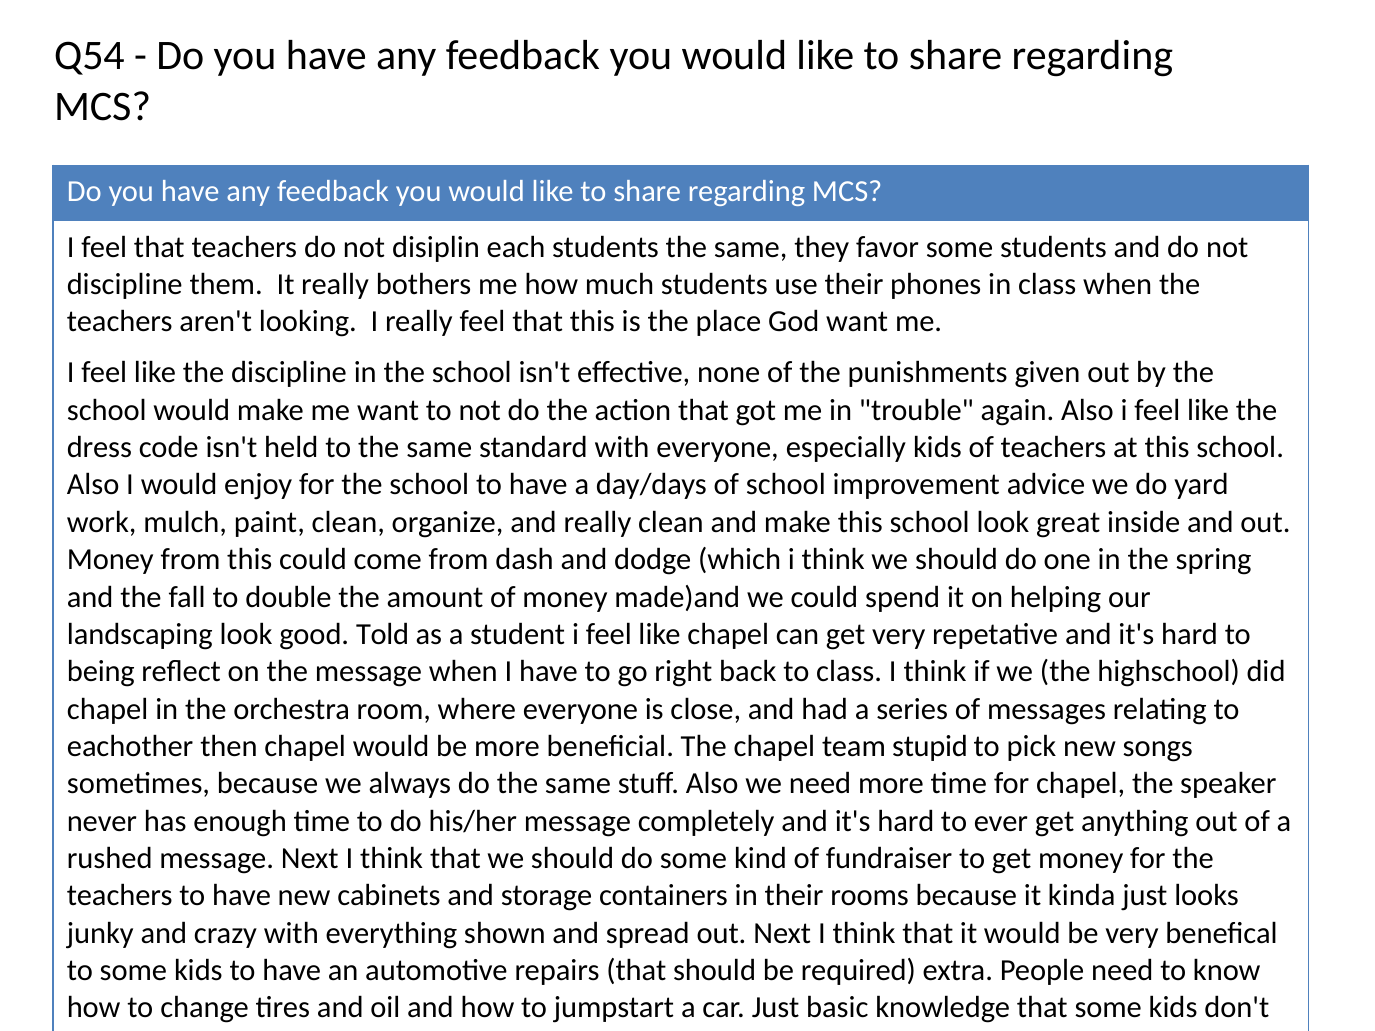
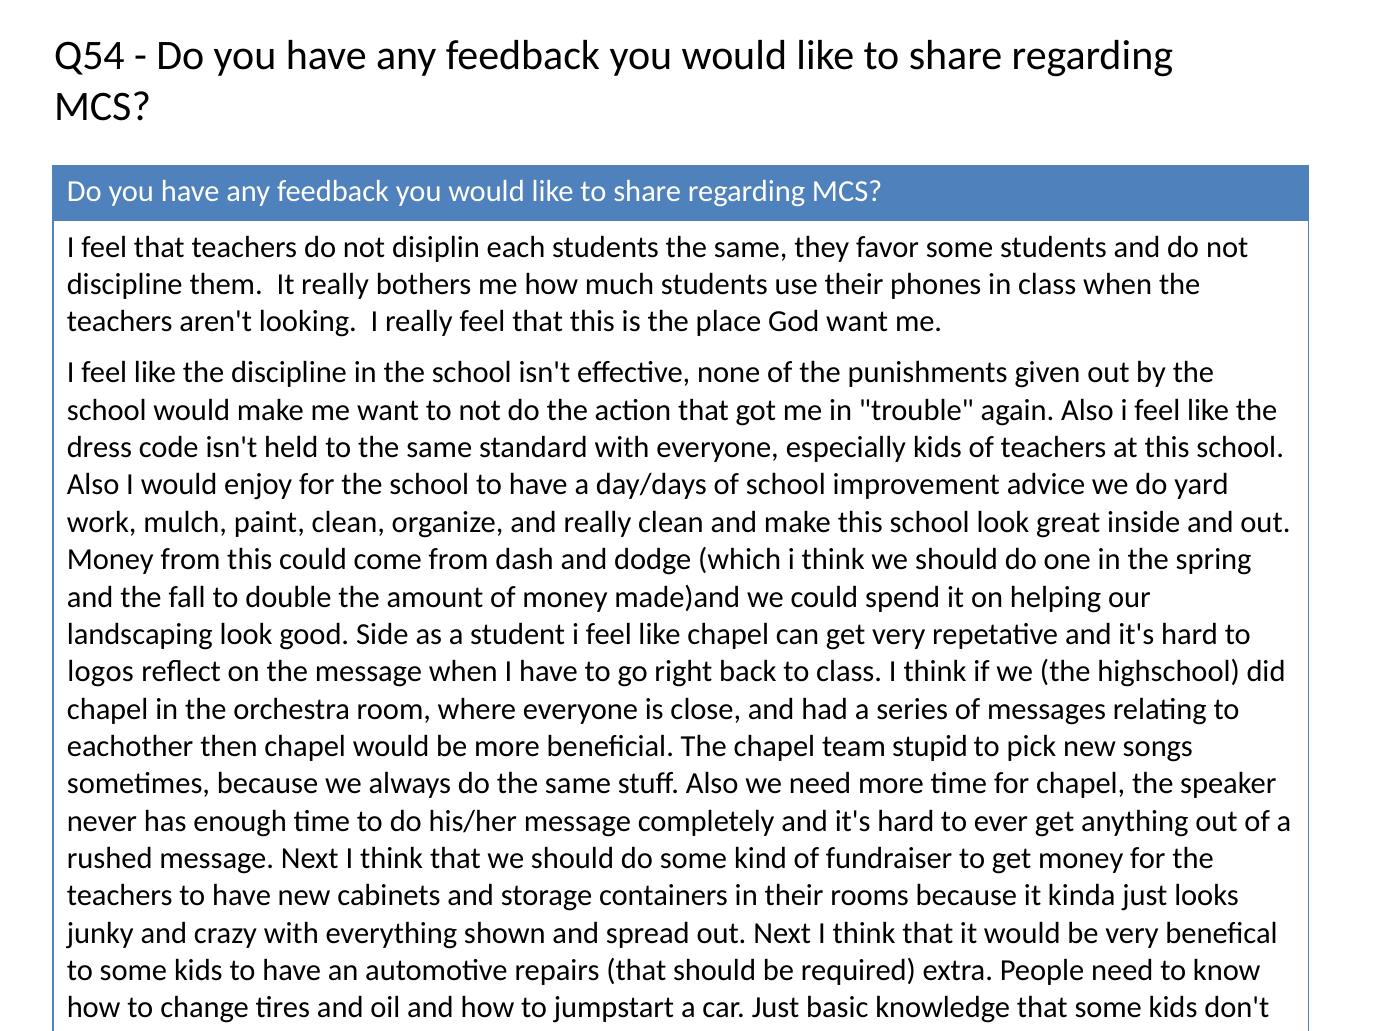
Told: Told -> Side (382, 634)
being: being -> logos (101, 672)
